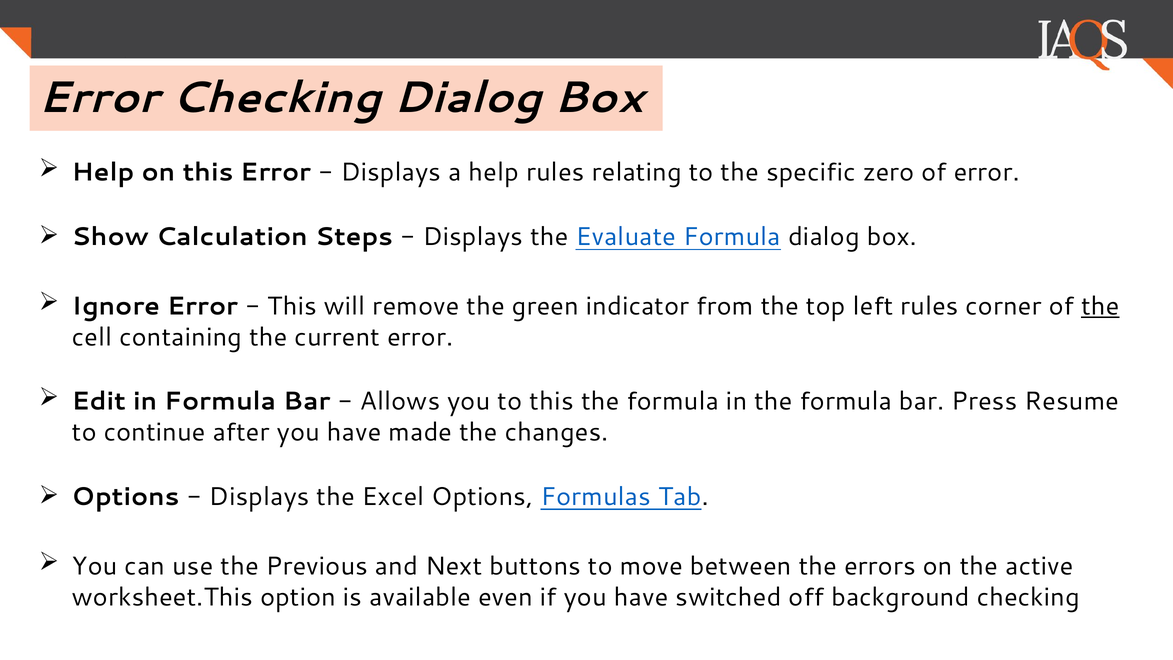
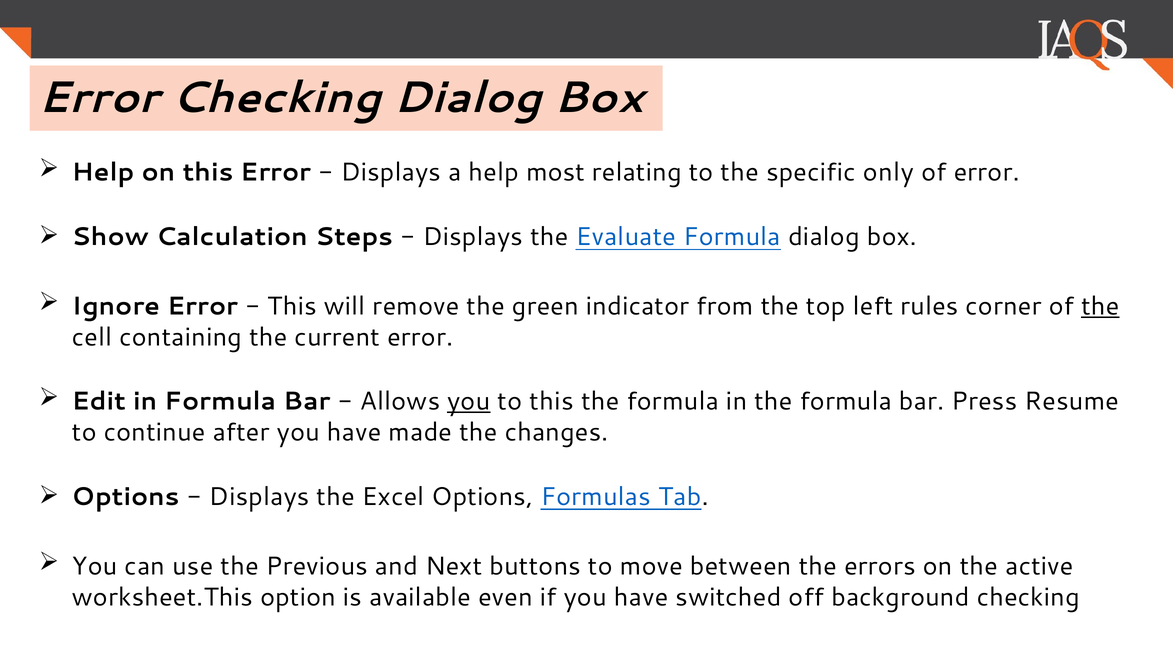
help rules: rules -> most (555, 172)
zero: zero -> only (888, 172)
you underline: none -> present (469, 401)
